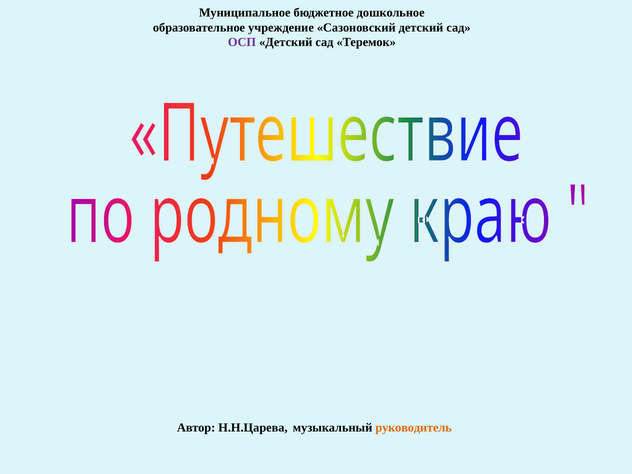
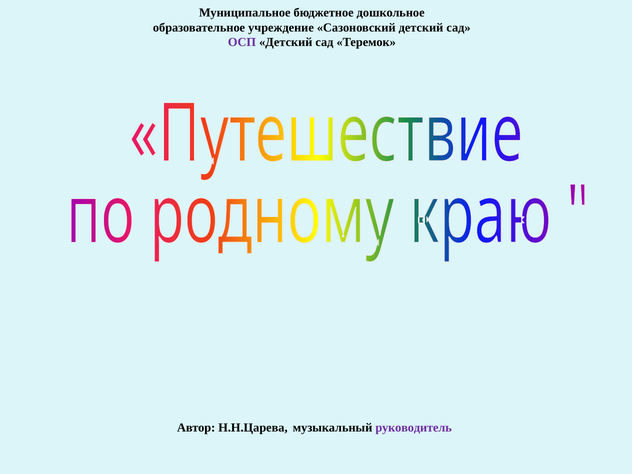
руководитель colour: orange -> purple (414, 428)
